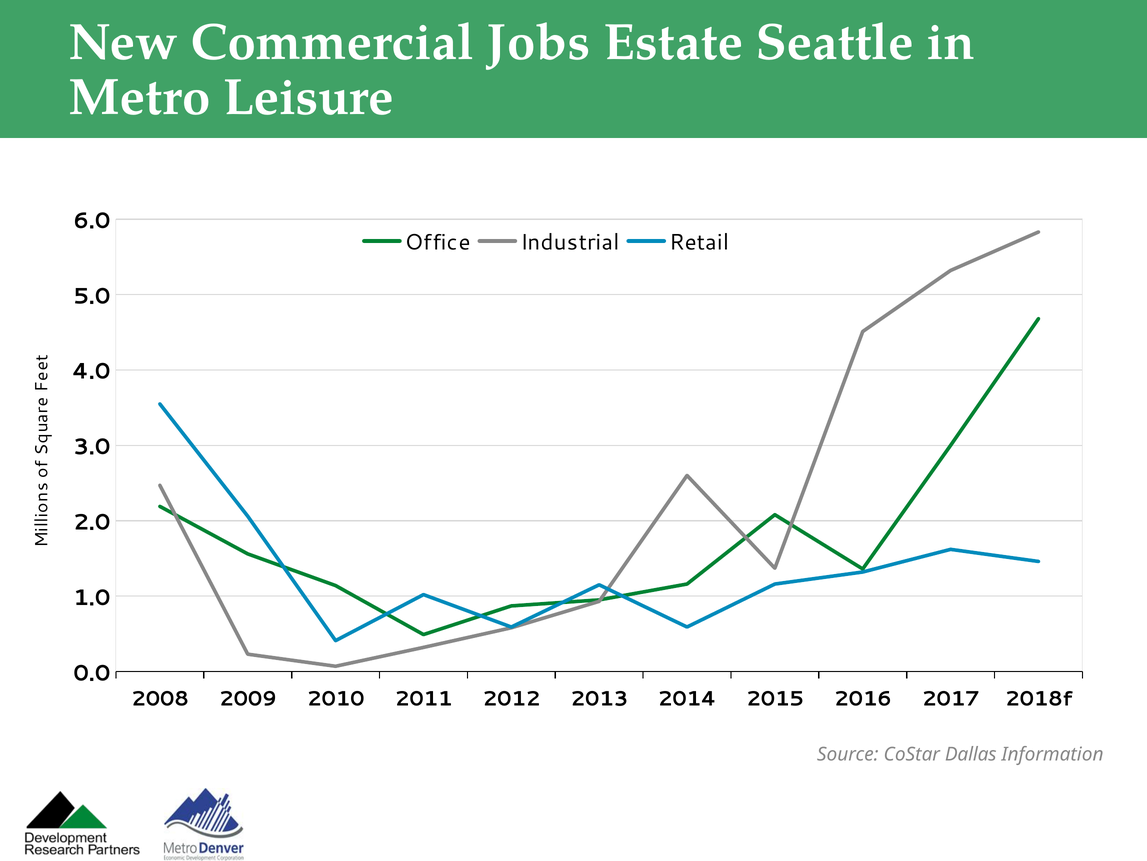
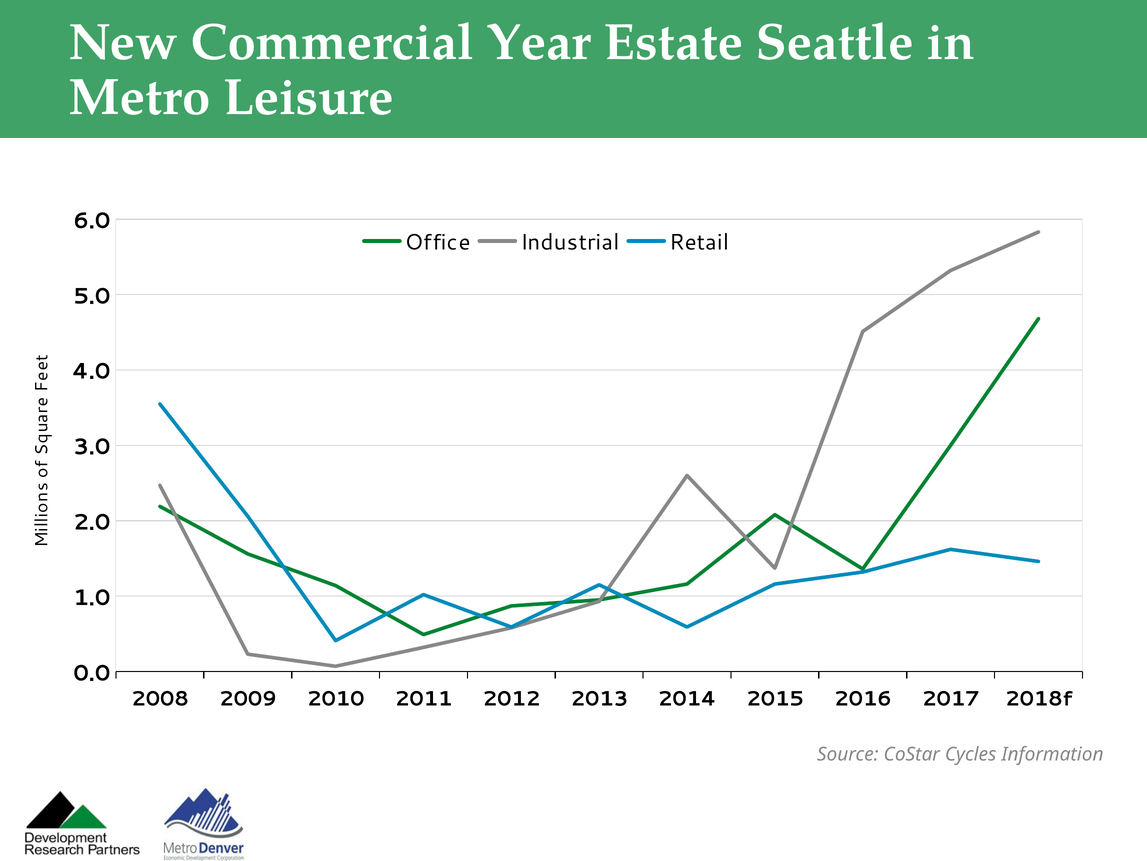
Jobs: Jobs -> Year (539, 42)
Dallas: Dallas -> Cycles (971, 754)
